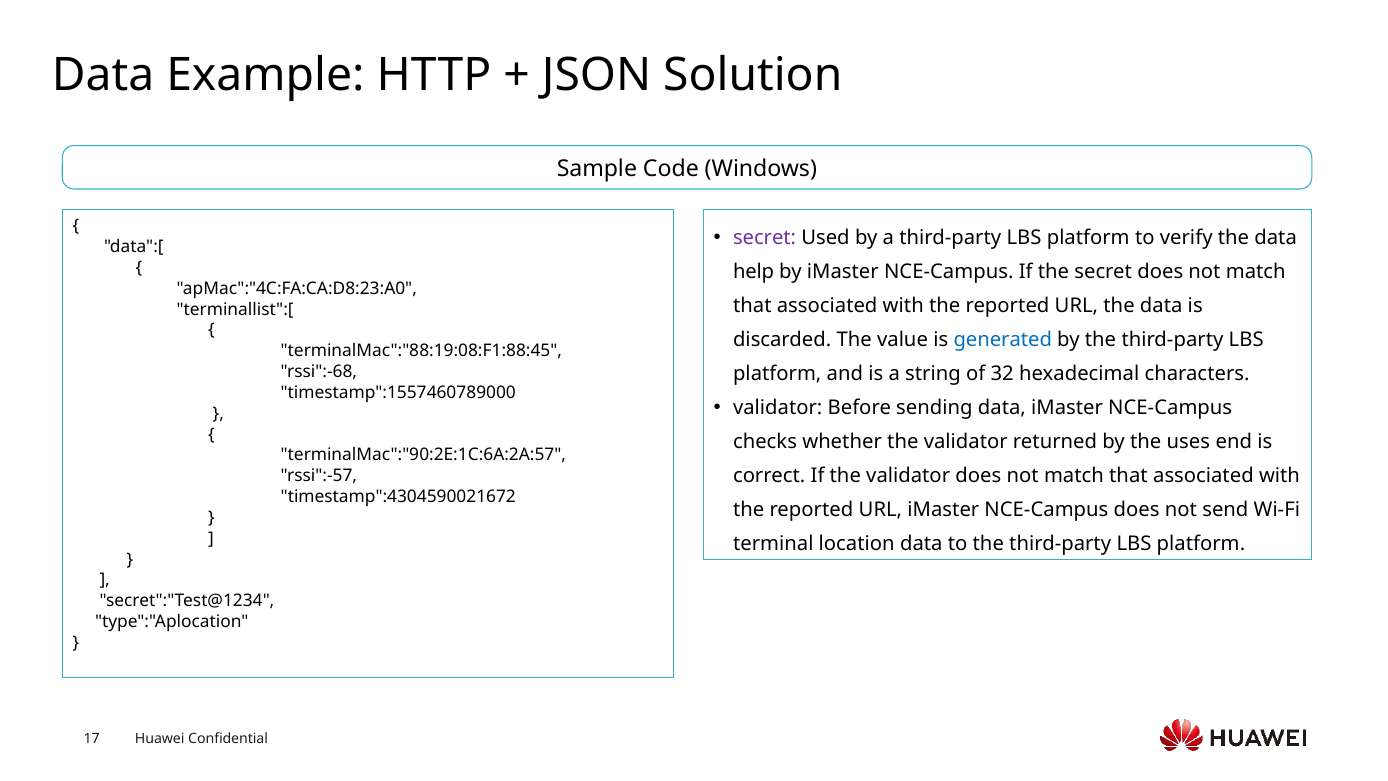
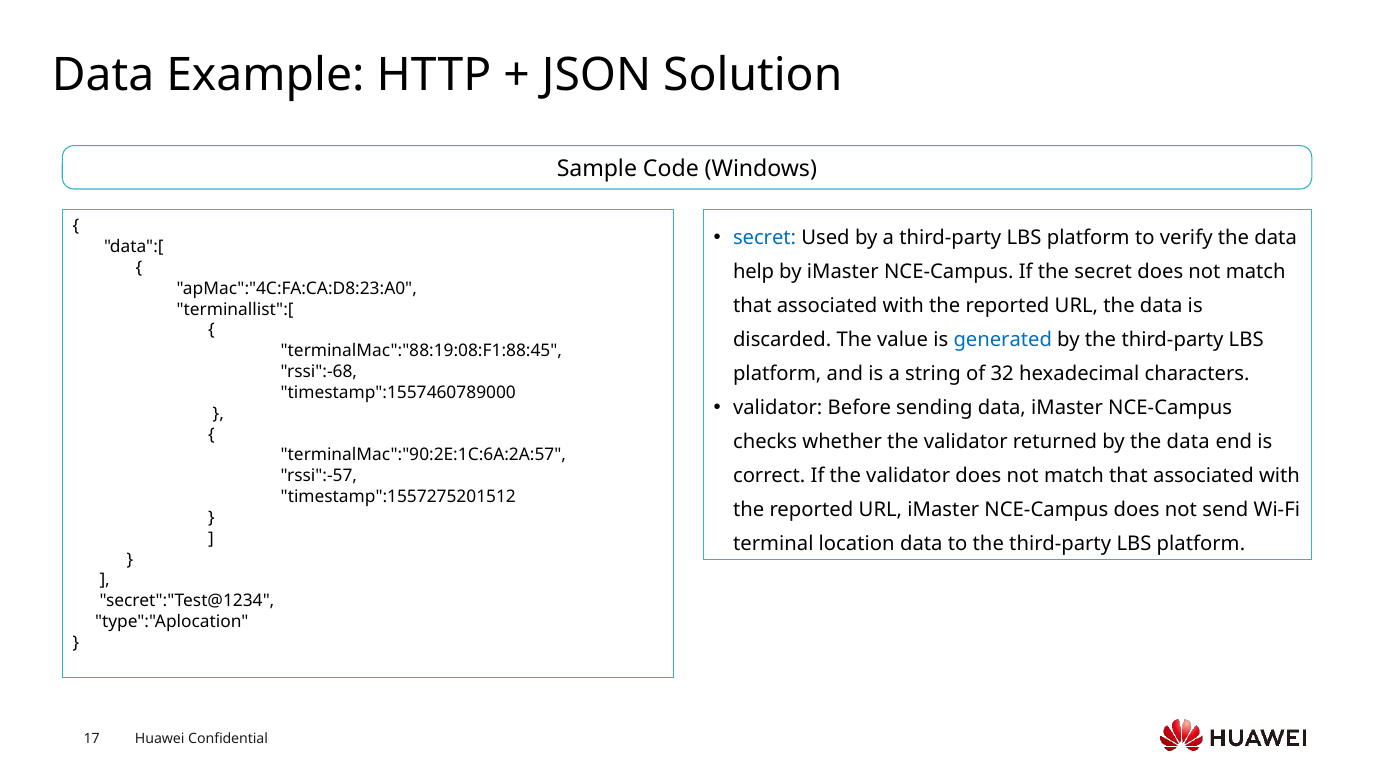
secret colour: purple -> blue (765, 238)
by the uses: uses -> data (1188, 442)
timestamp":4304590021672: timestamp":4304590021672 -> timestamp":1557275201512 (398, 497)
